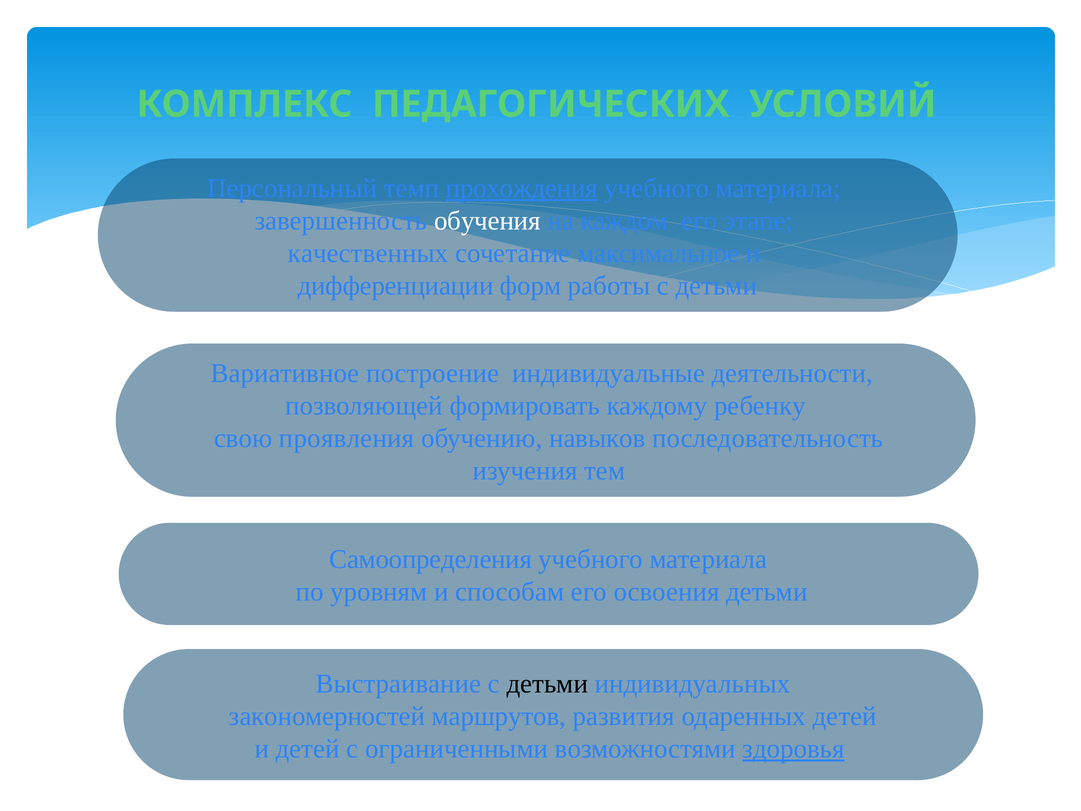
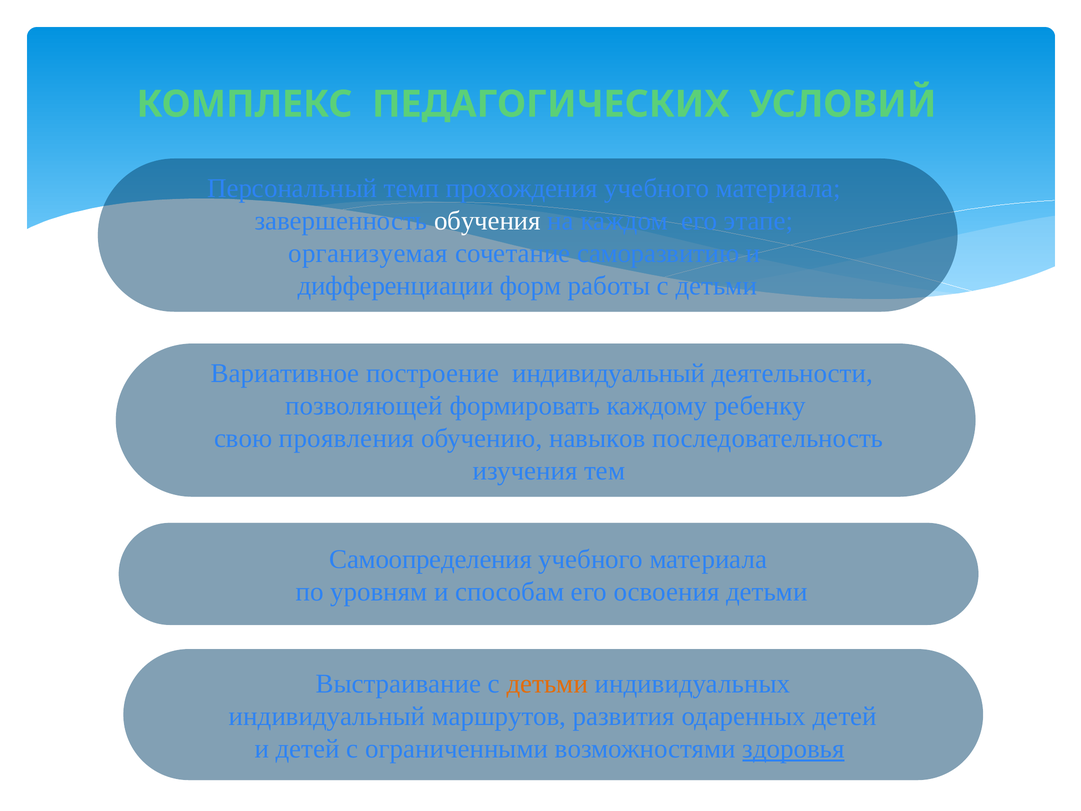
прохождения underline: present -> none (522, 188)
качественных: качественных -> организуемая (368, 253)
максимальное: максимальное -> саморазвитию (658, 253)
построение индивидуальные: индивидуальные -> индивидуальный (609, 373)
детьми colour: black -> orange (547, 684)
закономерностей: закономерностей -> индивидуальный (327, 716)
